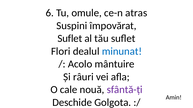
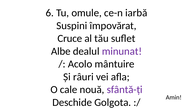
atras: atras -> iarbă (136, 13)
Suflet: Suflet -> Cruce (70, 39)
Flori: Flori -> Albe (61, 51)
minunat colour: blue -> purple (122, 51)
